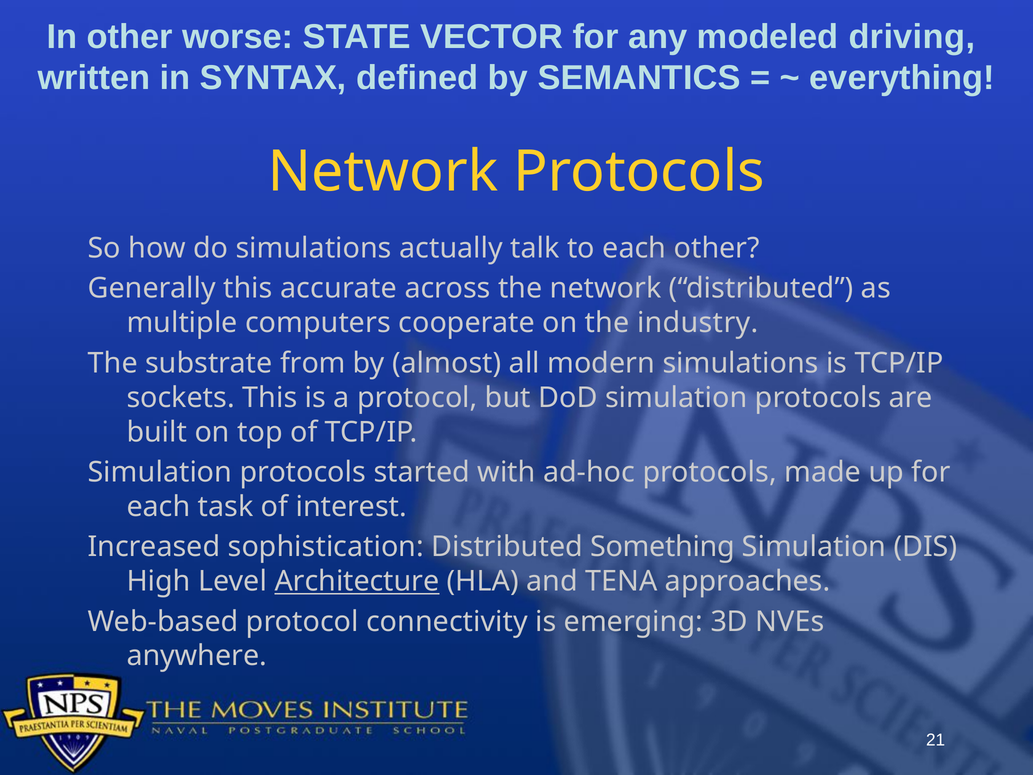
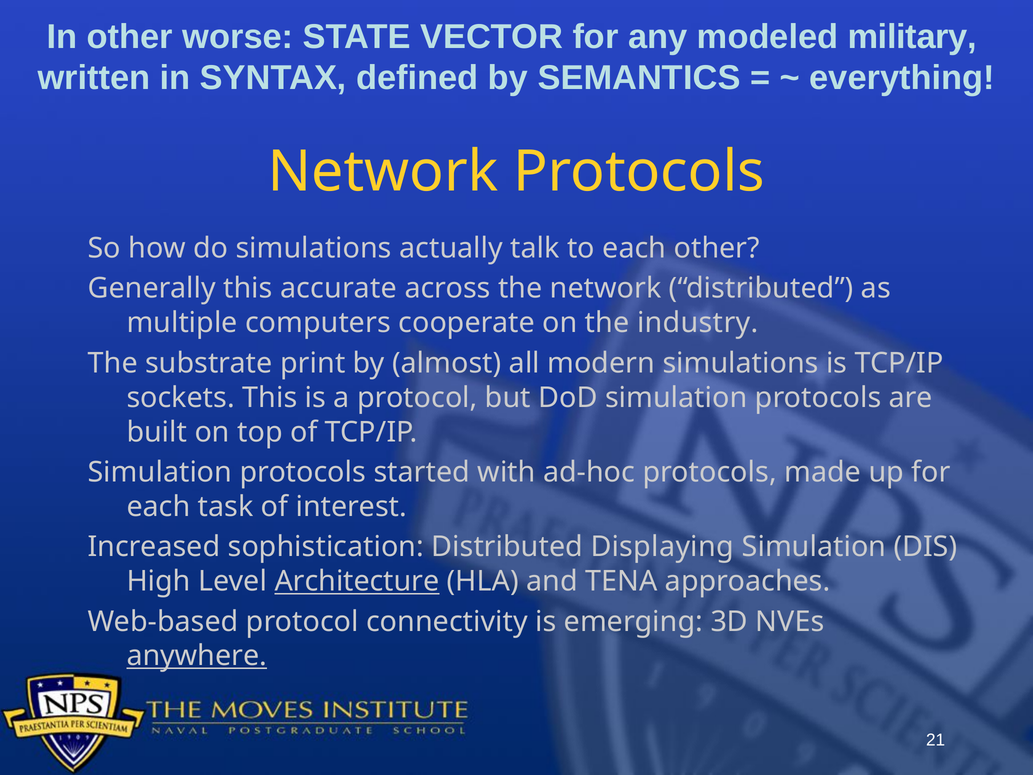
driving: driving -> military (912, 37)
from: from -> print (313, 363)
Something: Something -> Displaying (662, 547)
anywhere underline: none -> present (197, 656)
